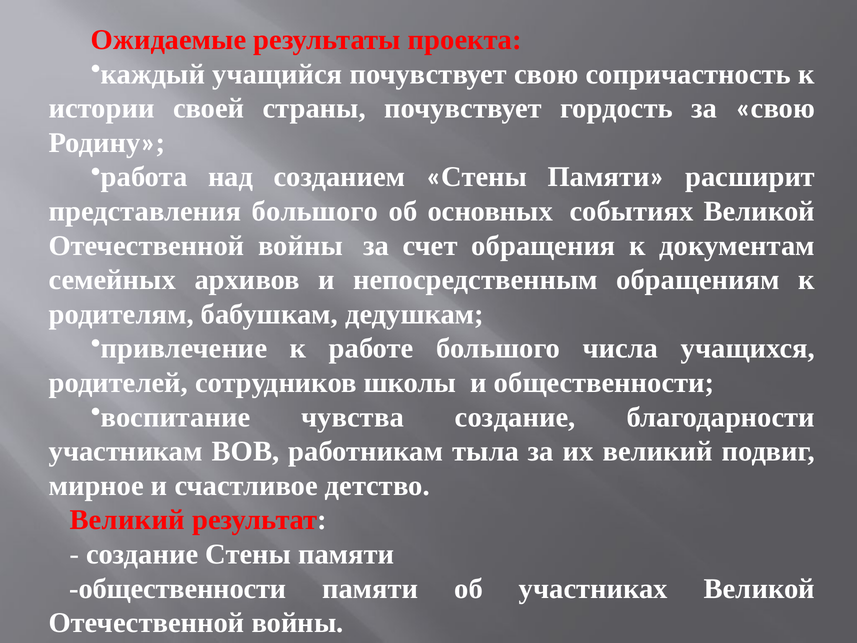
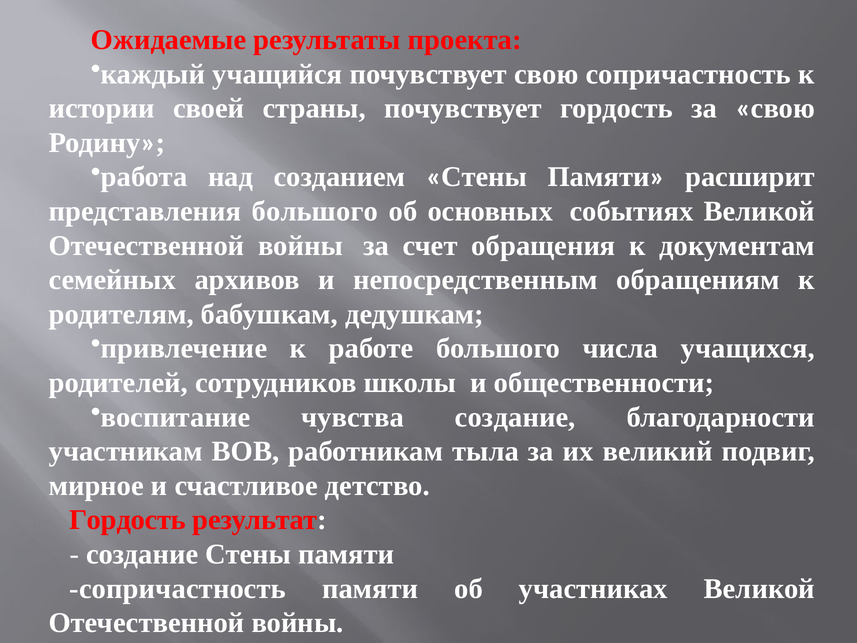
Великий: Великий -> Гордость (128, 520)
общественности: общественности -> сопричастность (178, 588)
